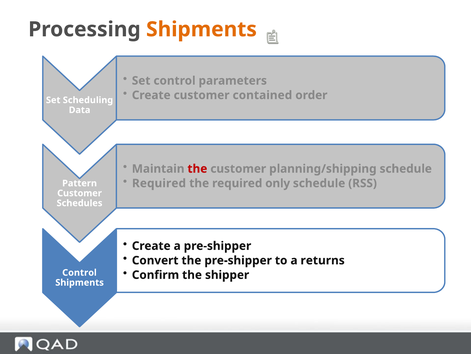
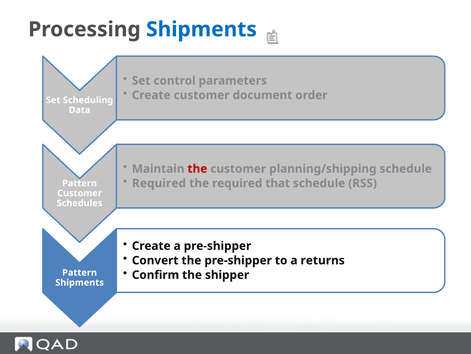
Shipments colour: orange -> blue (201, 29)
contained: contained -> document (262, 95)
only: only -> that (278, 183)
Control: Control -> Pattern (80, 272)
